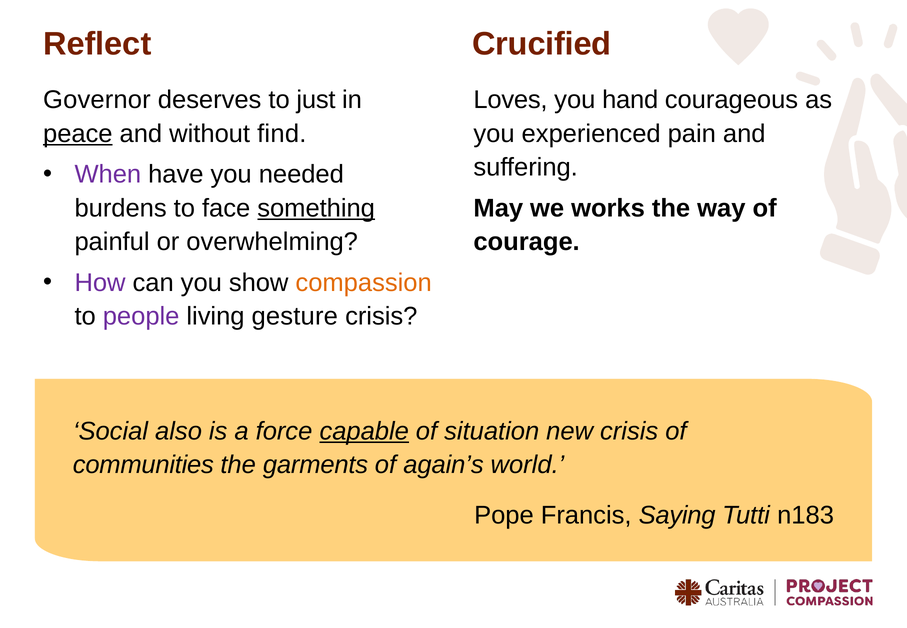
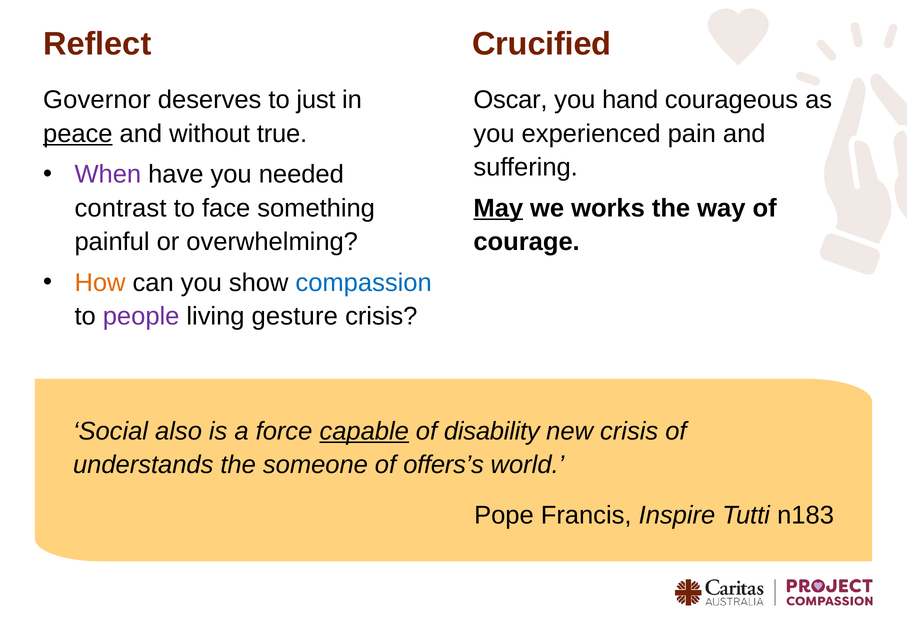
Loves: Loves -> Oscar (510, 100)
find: find -> true (282, 134)
burdens: burdens -> contrast (121, 208)
something underline: present -> none (316, 208)
May underline: none -> present (498, 208)
How colour: purple -> orange (100, 283)
compassion colour: orange -> blue (364, 283)
situation: situation -> disability (492, 431)
communities: communities -> understands (143, 465)
garments: garments -> someone (315, 465)
again’s: again’s -> offers’s (444, 465)
Saying: Saying -> Inspire (677, 515)
